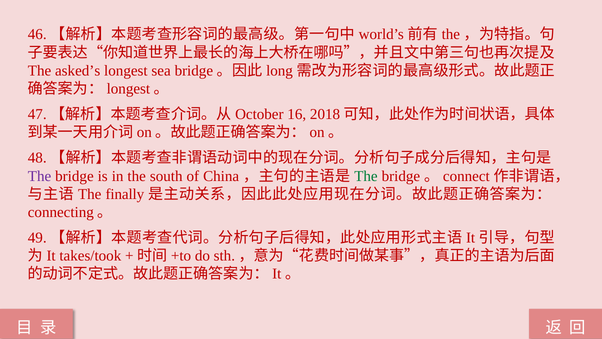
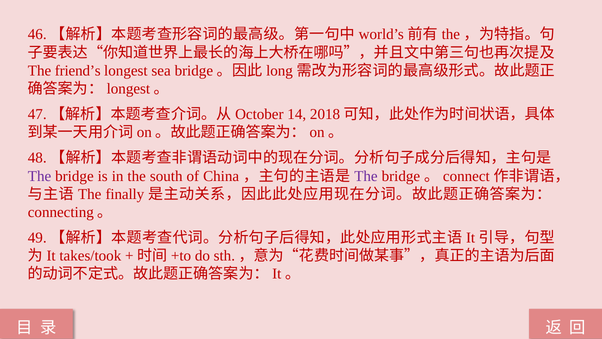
asked’s: asked’s -> friend’s (78, 71)
16: 16 -> 14 (297, 114)
The colour: green -> purple (366, 176)
